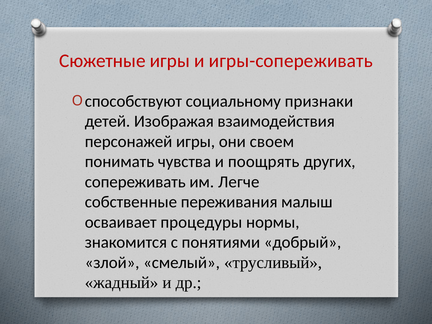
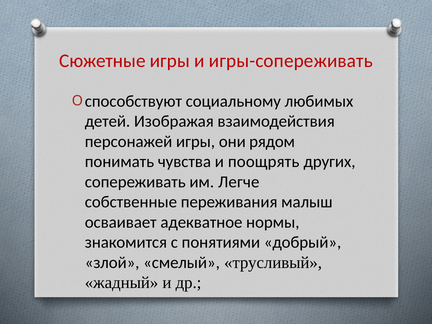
признаки: признаки -> любимых (319, 101)
своем: своем -> рядом (272, 142)
процедуры: процедуры -> адекватное (201, 222)
